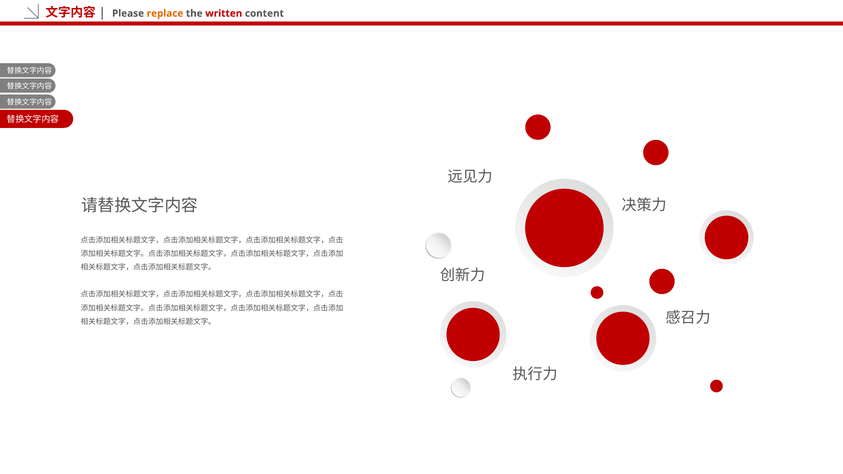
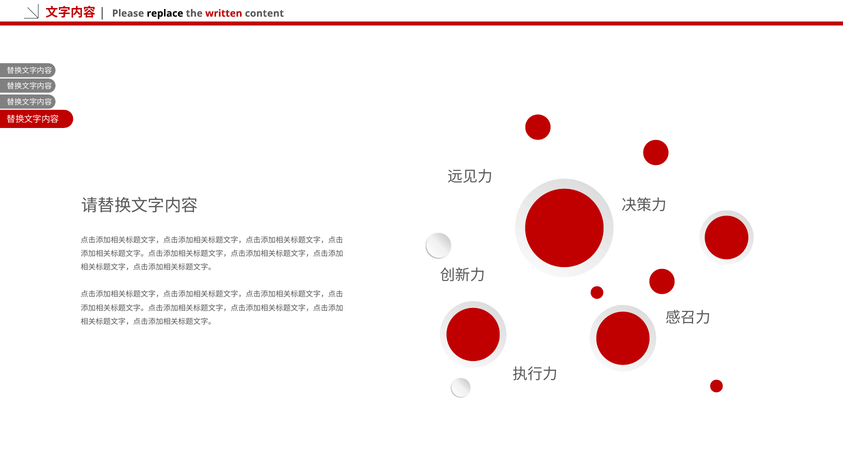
replace colour: orange -> black (165, 13)
